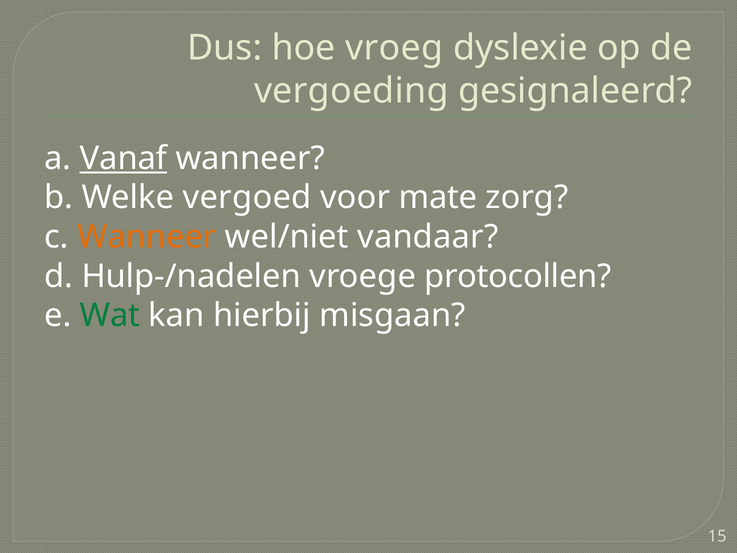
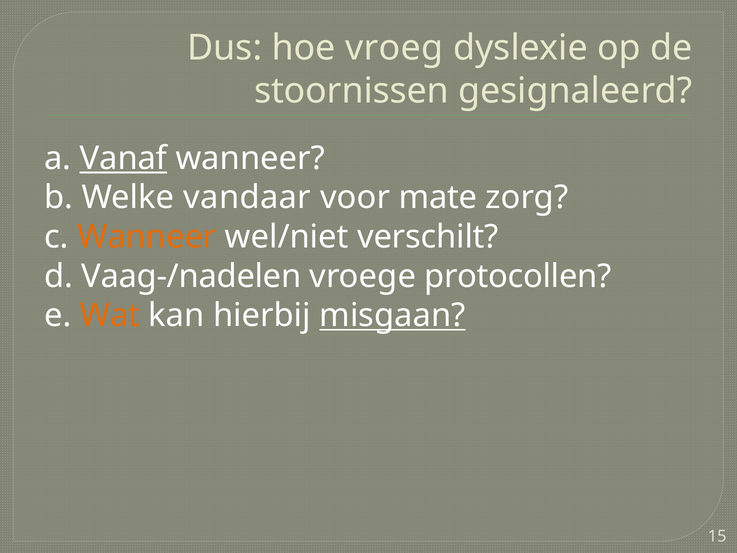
vergoeding: vergoeding -> stoornissen (351, 91)
vergoed: vergoed -> vandaar (247, 198)
vandaar: vandaar -> verschilt (428, 237)
Hulp-/nadelen: Hulp-/nadelen -> Vaag-/nadelen (191, 276)
Wat colour: green -> orange (110, 316)
misgaan underline: none -> present (392, 316)
